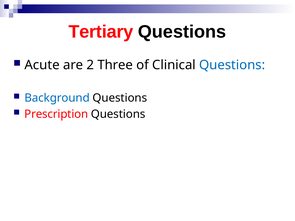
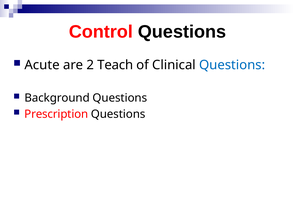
Tertiary: Tertiary -> Control (101, 32)
Three: Three -> Teach (115, 65)
Background colour: blue -> black (57, 98)
